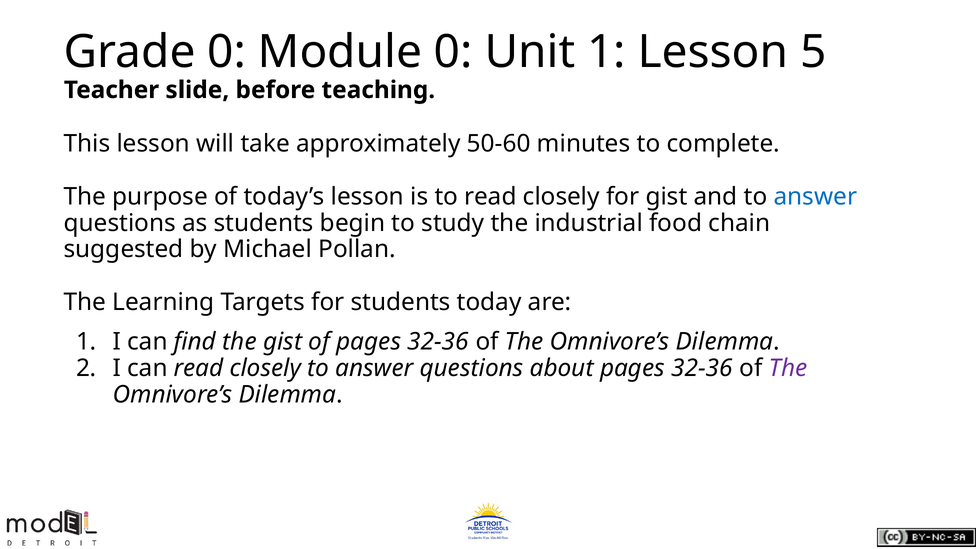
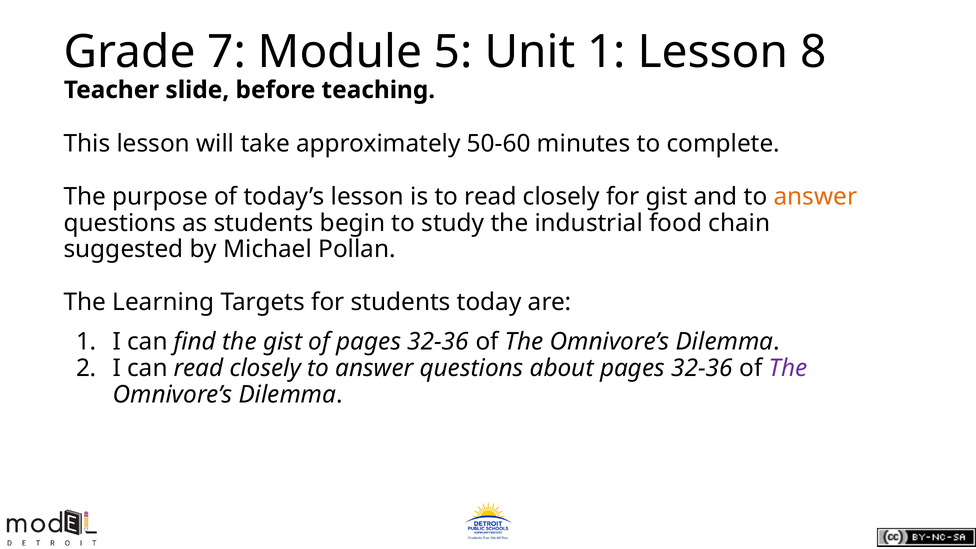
Grade 0: 0 -> 7 (227, 52)
Module 0: 0 -> 5 (453, 52)
5: 5 -> 8 (813, 52)
answer colour: blue -> orange (815, 197)
